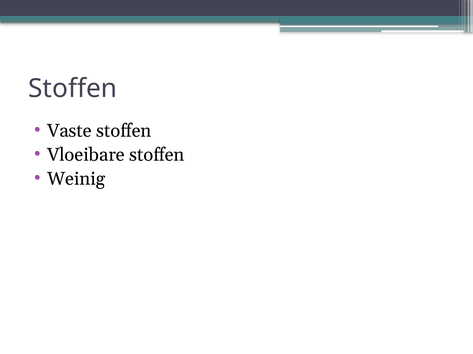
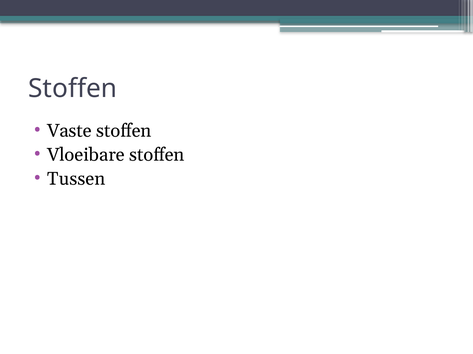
Weinig: Weinig -> Tussen (76, 179)
